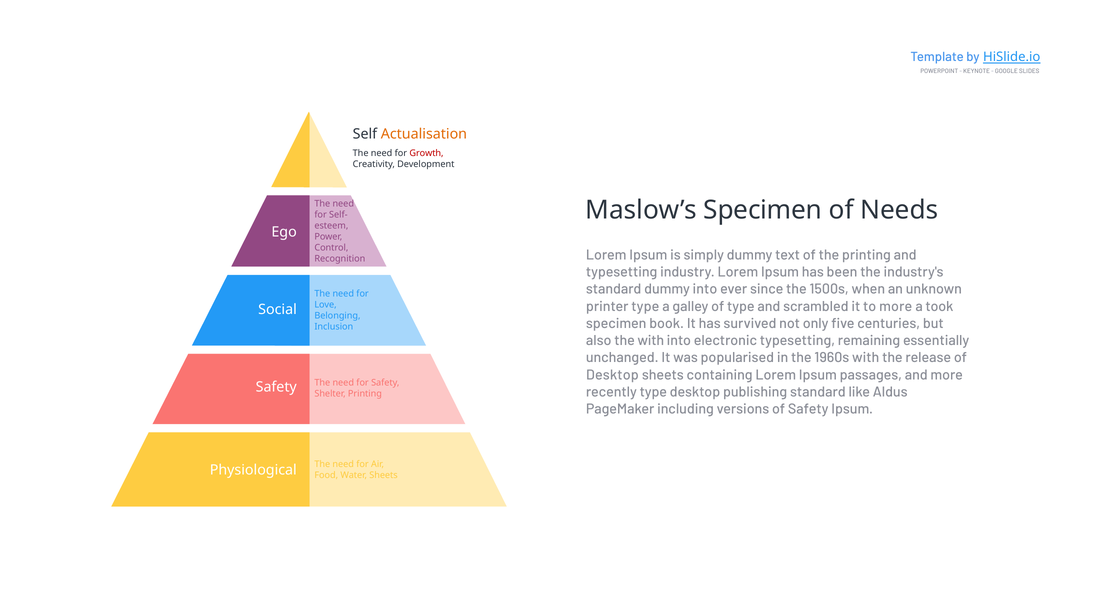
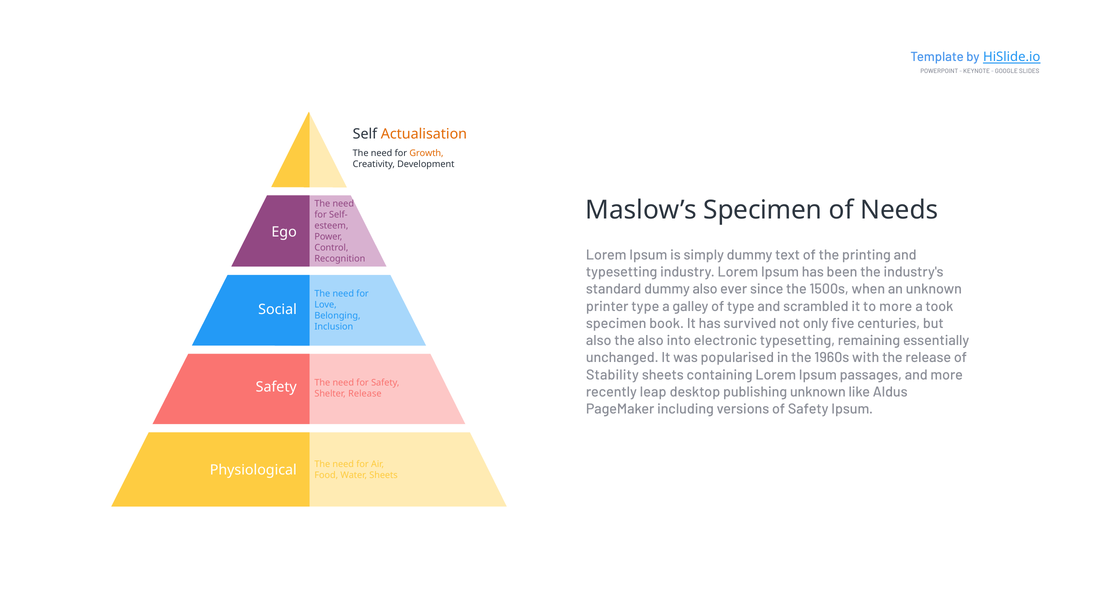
Growth colour: red -> orange (426, 153)
dummy into: into -> also (705, 289)
the with: with -> also (651, 341)
Desktop: Desktop -> Stability (612, 375)
recently type: type -> leap (653, 392)
publishing standard: standard -> unknown (818, 392)
Shelter Printing: Printing -> Release (365, 394)
